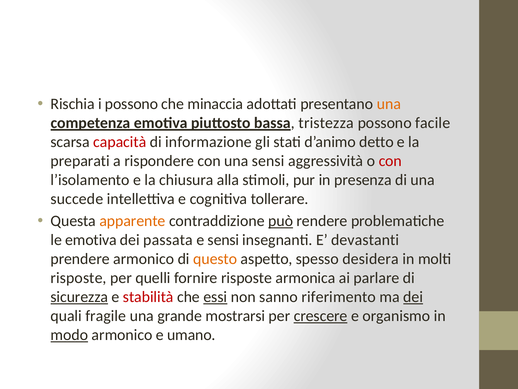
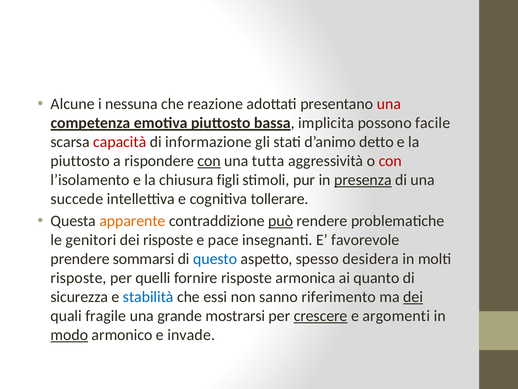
Rischia: Rischia -> Alcune (73, 104)
i possono: possono -> nessuna (131, 104)
minaccia: minaccia -> reazione (215, 104)
una colour: orange -> red (389, 104)
tristezza: tristezza -> implicita (326, 123)
preparati: preparati -> piuttosto (80, 161)
con underline: none -> present (209, 161)
una sensi: sensi -> tutta (268, 161)
alla: alla -> figli (228, 180)
presenza underline: none -> present (363, 180)
le emotiva: emotiva -> genitori (91, 240)
dei passata: passata -> risposte (168, 240)
e sensi: sensi -> pace (223, 240)
devastanti: devastanti -> favorevole (365, 240)
prendere armonico: armonico -> sommarsi (144, 259)
questo colour: orange -> blue (215, 259)
parlare: parlare -> quanto (377, 278)
sicurezza underline: present -> none (79, 297)
stabilità colour: red -> blue (148, 297)
essi underline: present -> none (215, 297)
organismo: organismo -> argomenti (396, 316)
umano: umano -> invade (191, 335)
